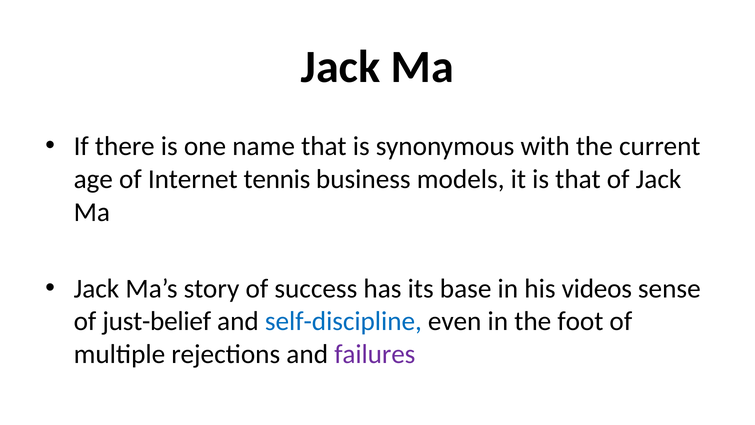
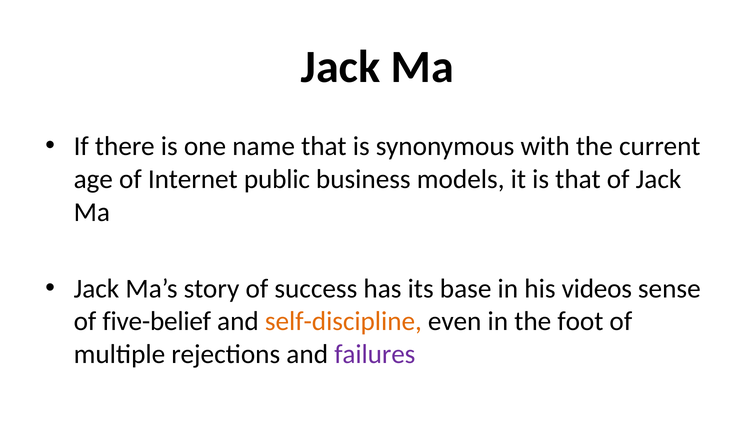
tennis: tennis -> public (277, 179)
just-belief: just-belief -> five-belief (157, 321)
self-discipline colour: blue -> orange (343, 321)
